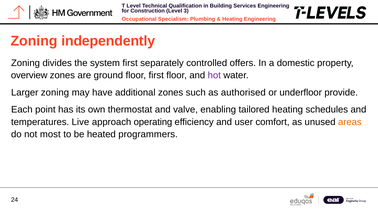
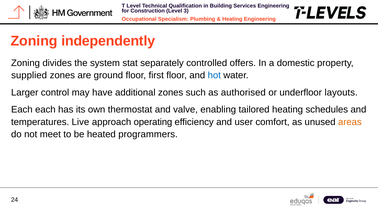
system first: first -> stat (130, 63)
overview: overview -> supplied (29, 75)
hot colour: purple -> blue (214, 75)
Larger zoning: zoning -> control (55, 93)
provide: provide -> layouts (341, 93)
Each point: point -> each (45, 110)
most: most -> meet (50, 135)
